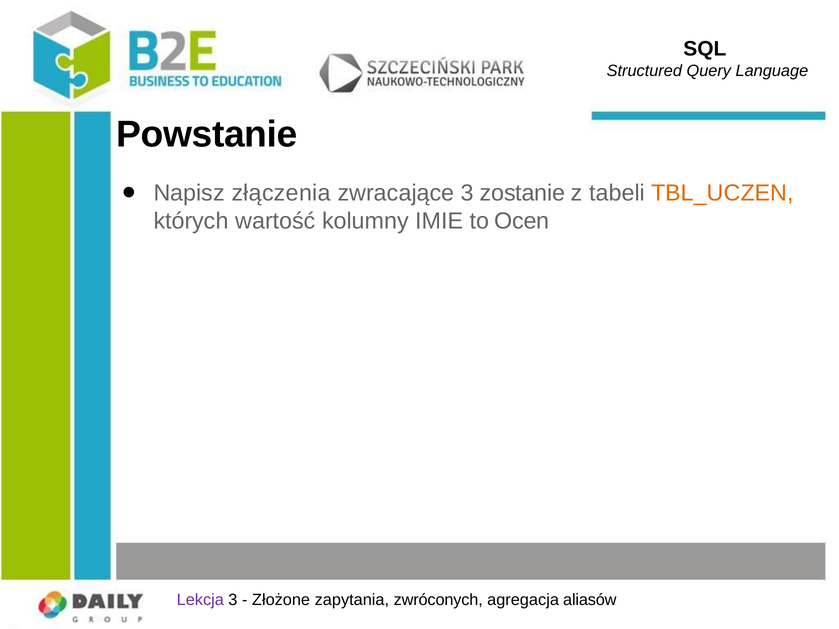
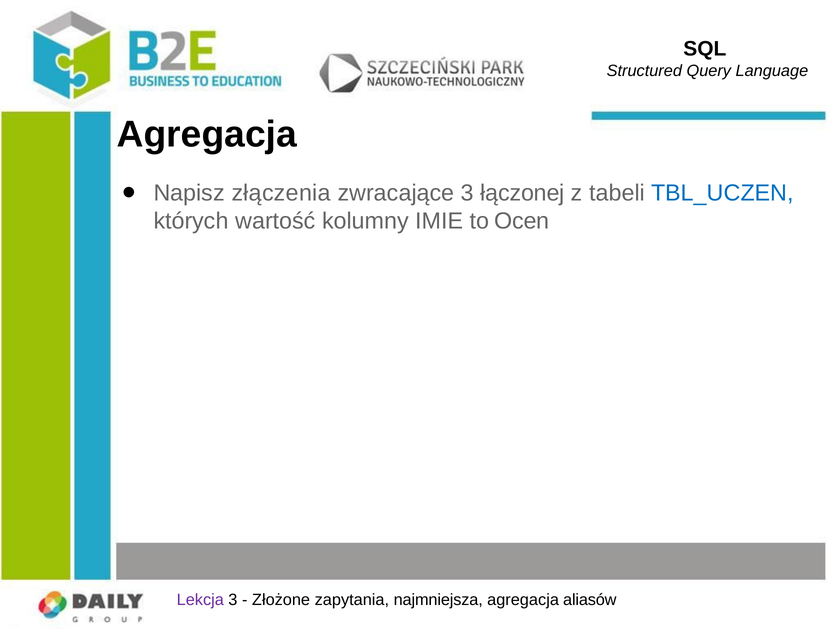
Powstanie: Powstanie -> Agregacja (207, 134)
zostanie: zostanie -> łączonej (522, 193)
TBL_UCZEN colour: orange -> blue (722, 193)
zwróconych: zwróconych -> najmniejsza (438, 600)
